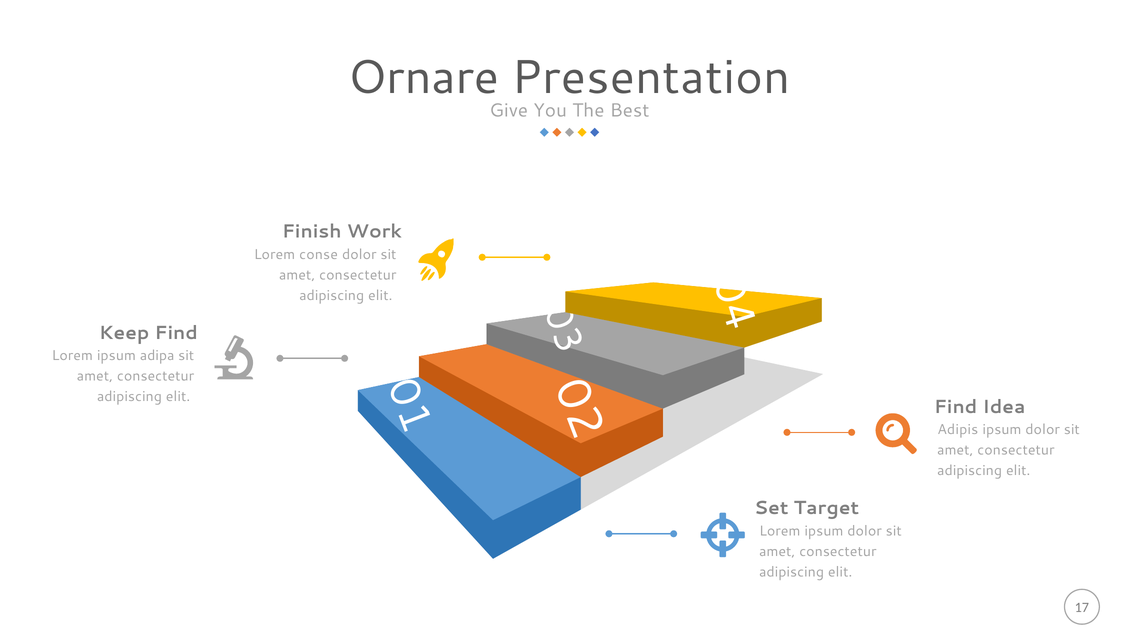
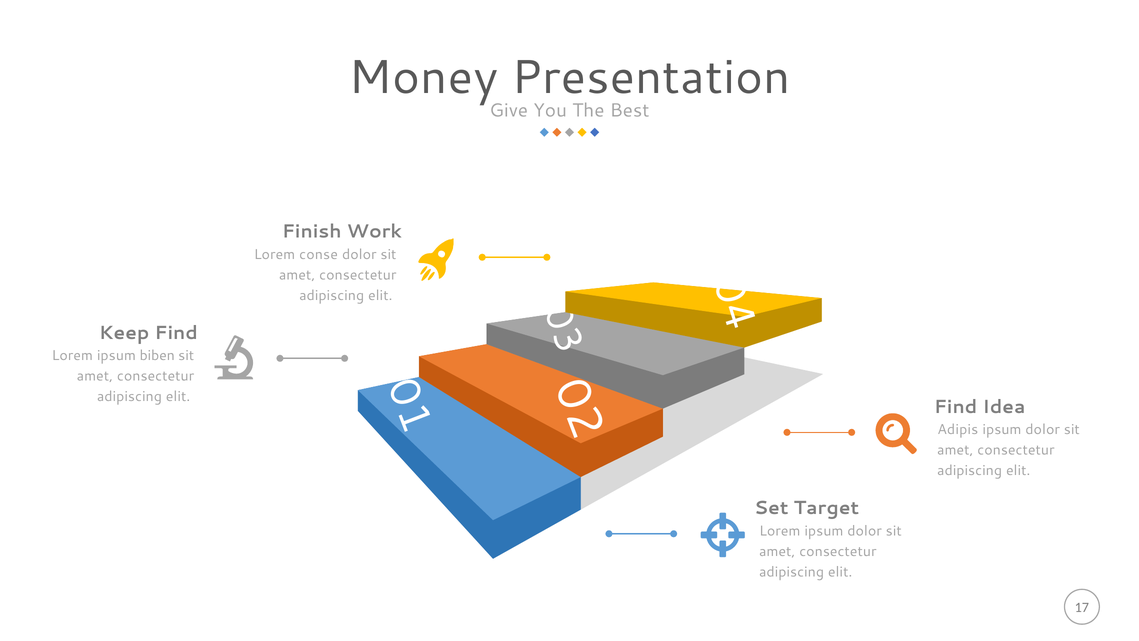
Ornare: Ornare -> Money (423, 77)
adipa: adipa -> biben (157, 355)
